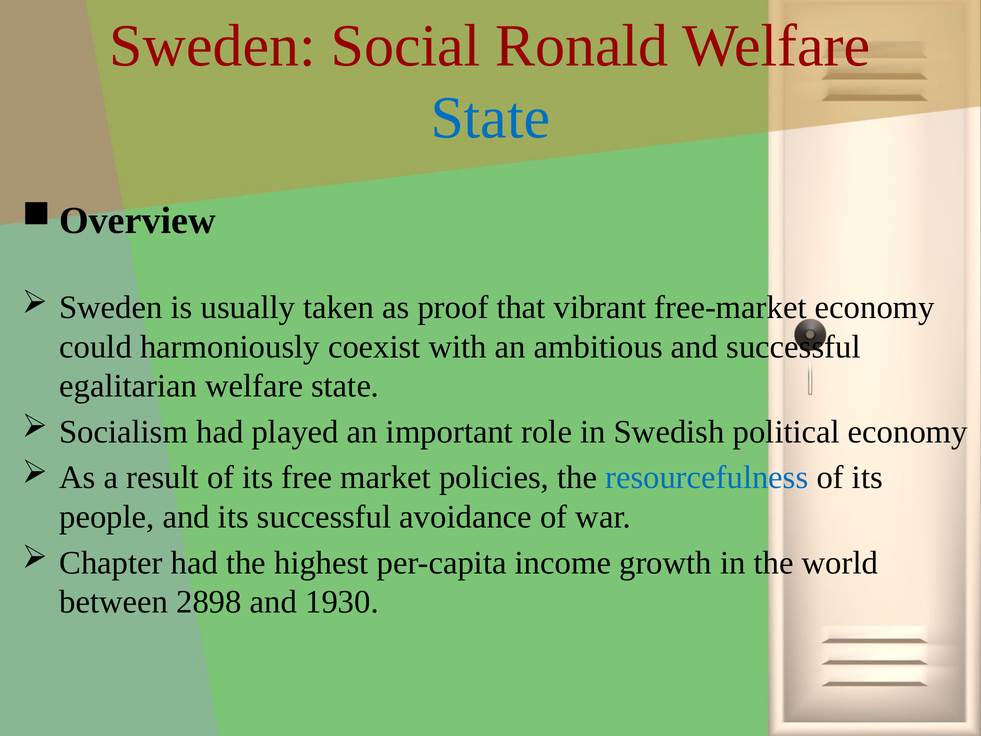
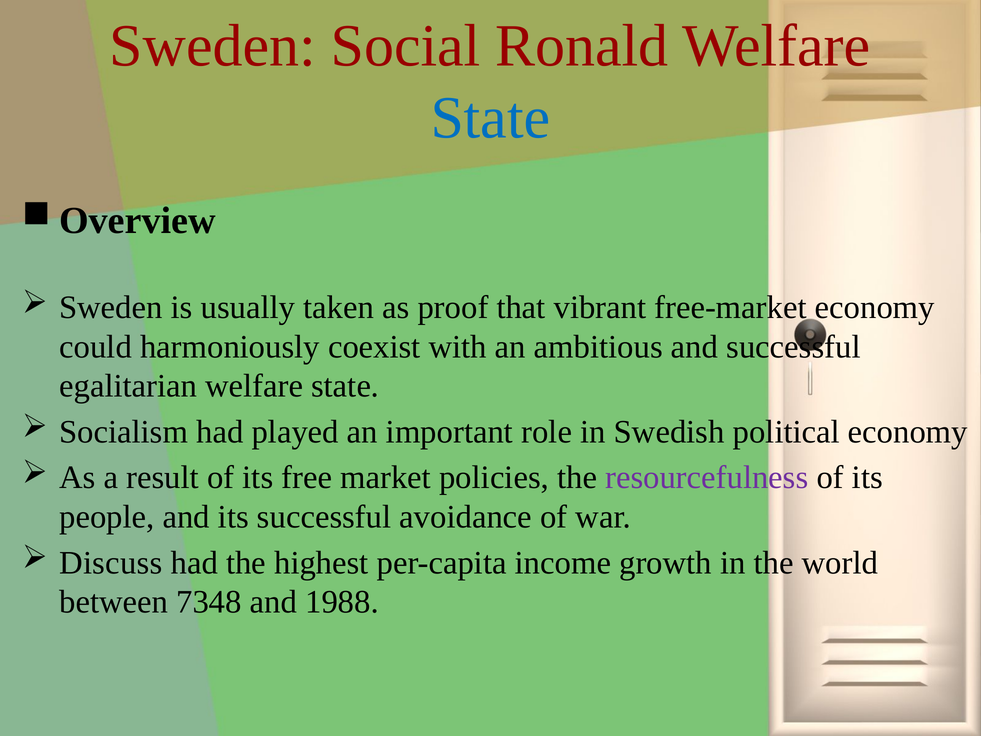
resourcefulness colour: blue -> purple (707, 478)
Chapter: Chapter -> Discuss (111, 563)
2898: 2898 -> 7348 (209, 602)
1930: 1930 -> 1988 (342, 602)
